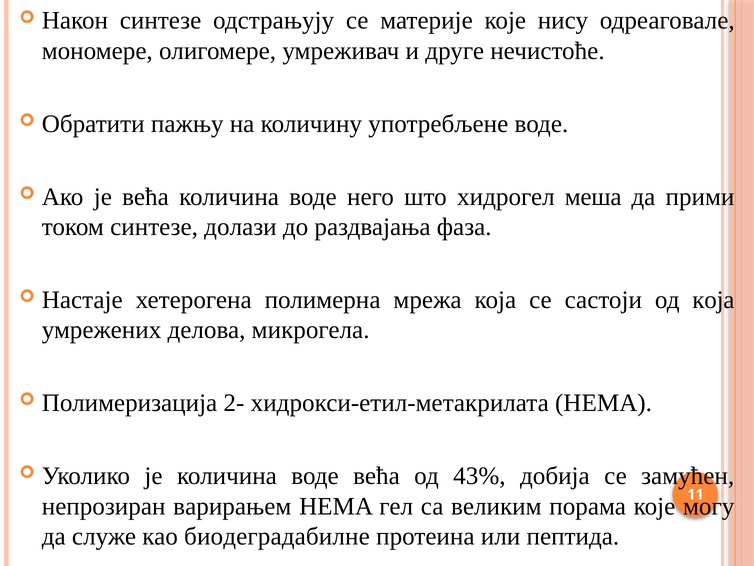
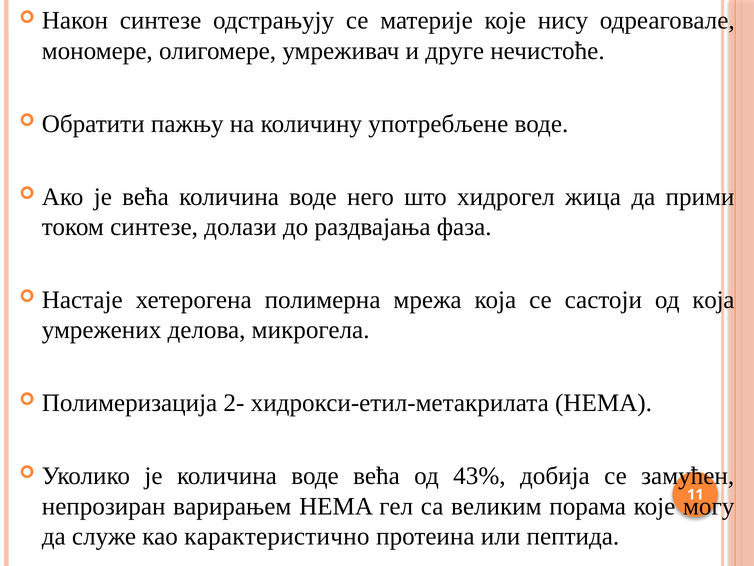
меша: меша -> жица (593, 197)
биодеградабилне: биодеградабилне -> карактеристично (277, 536)
